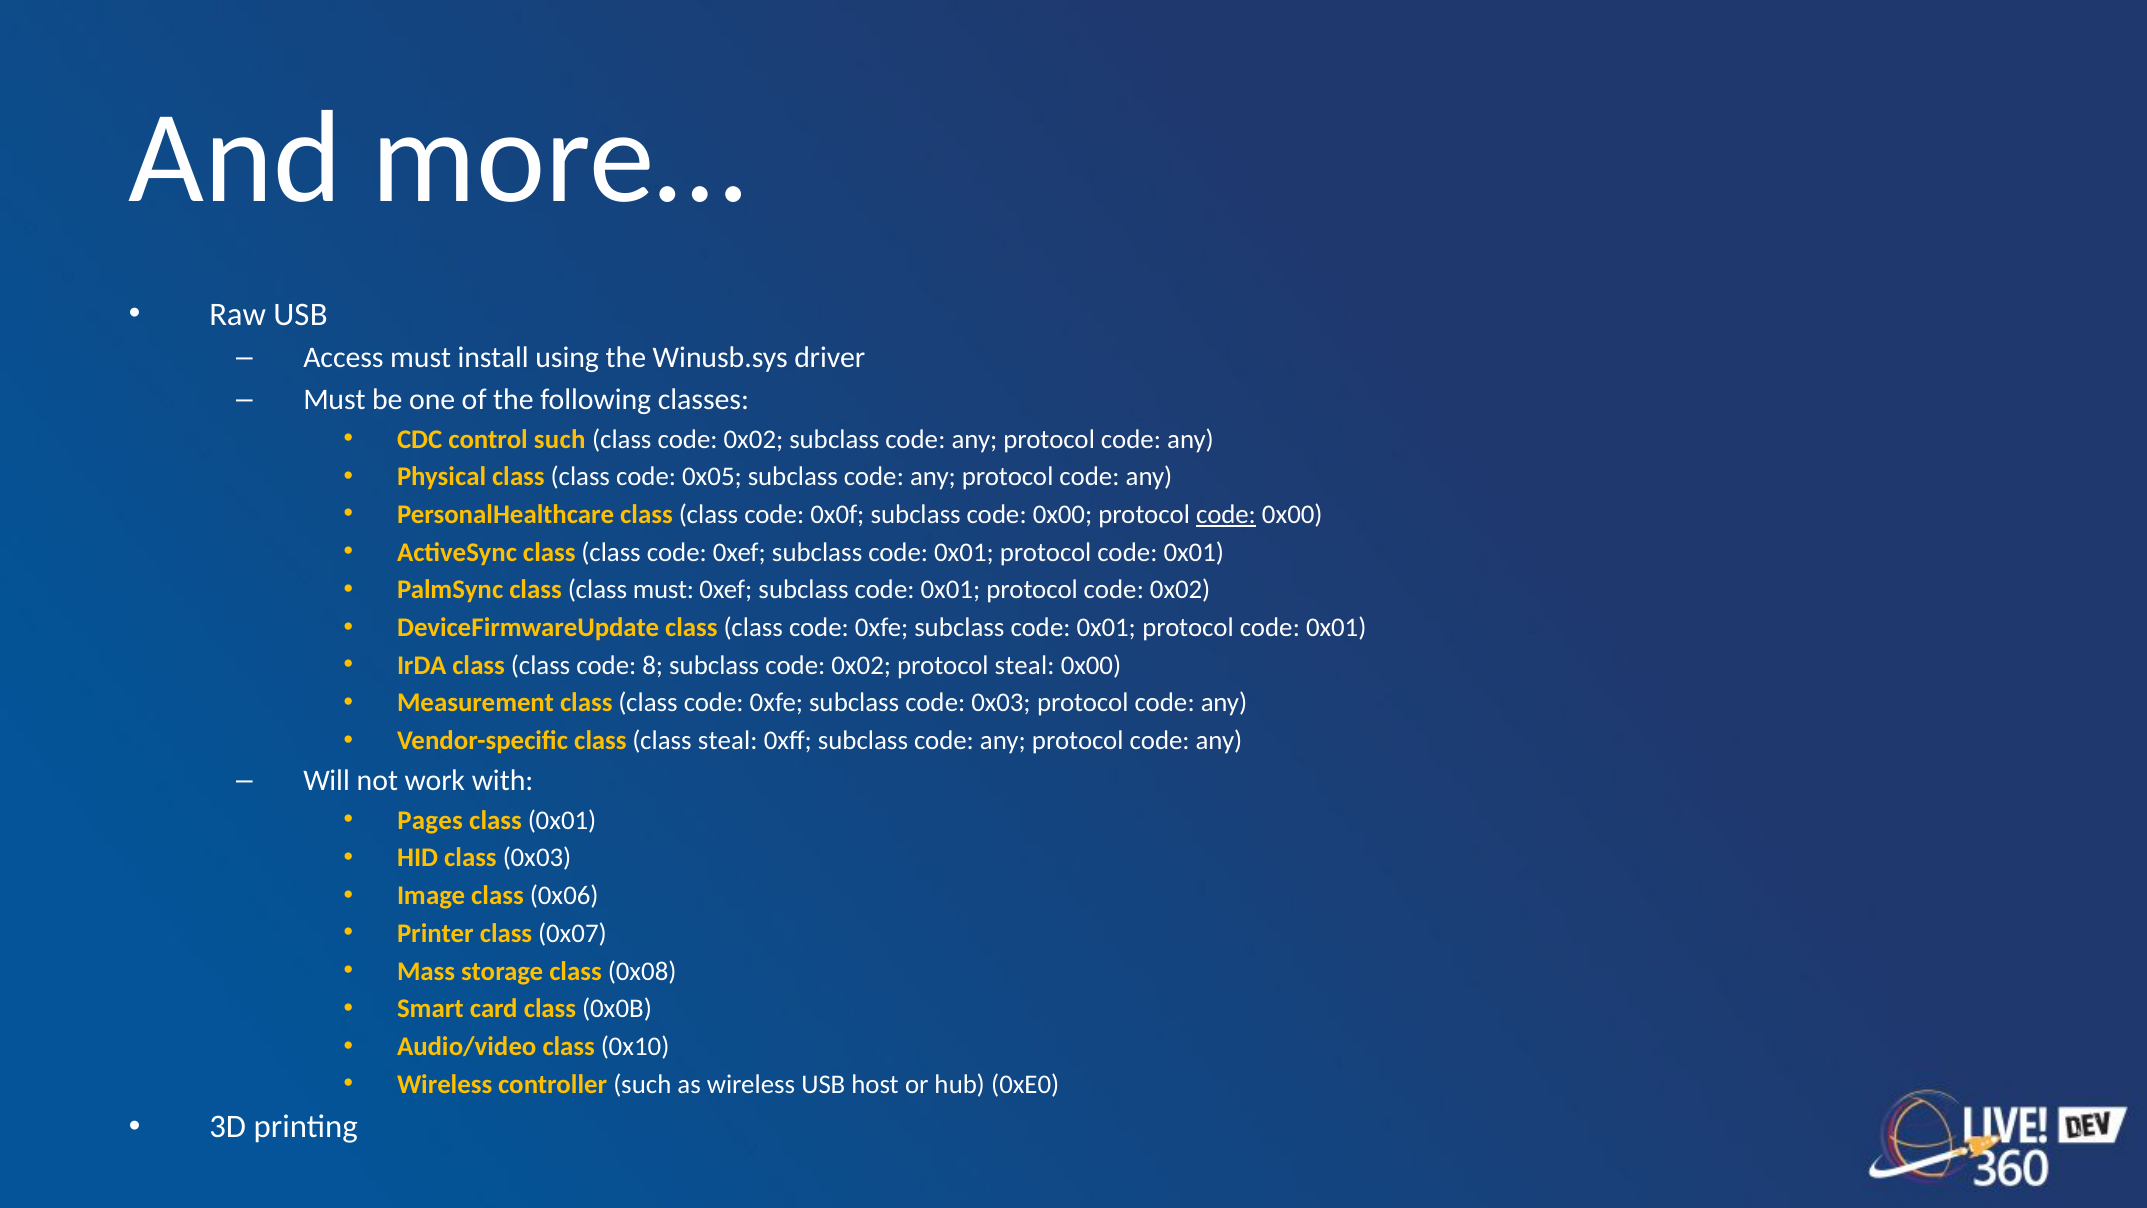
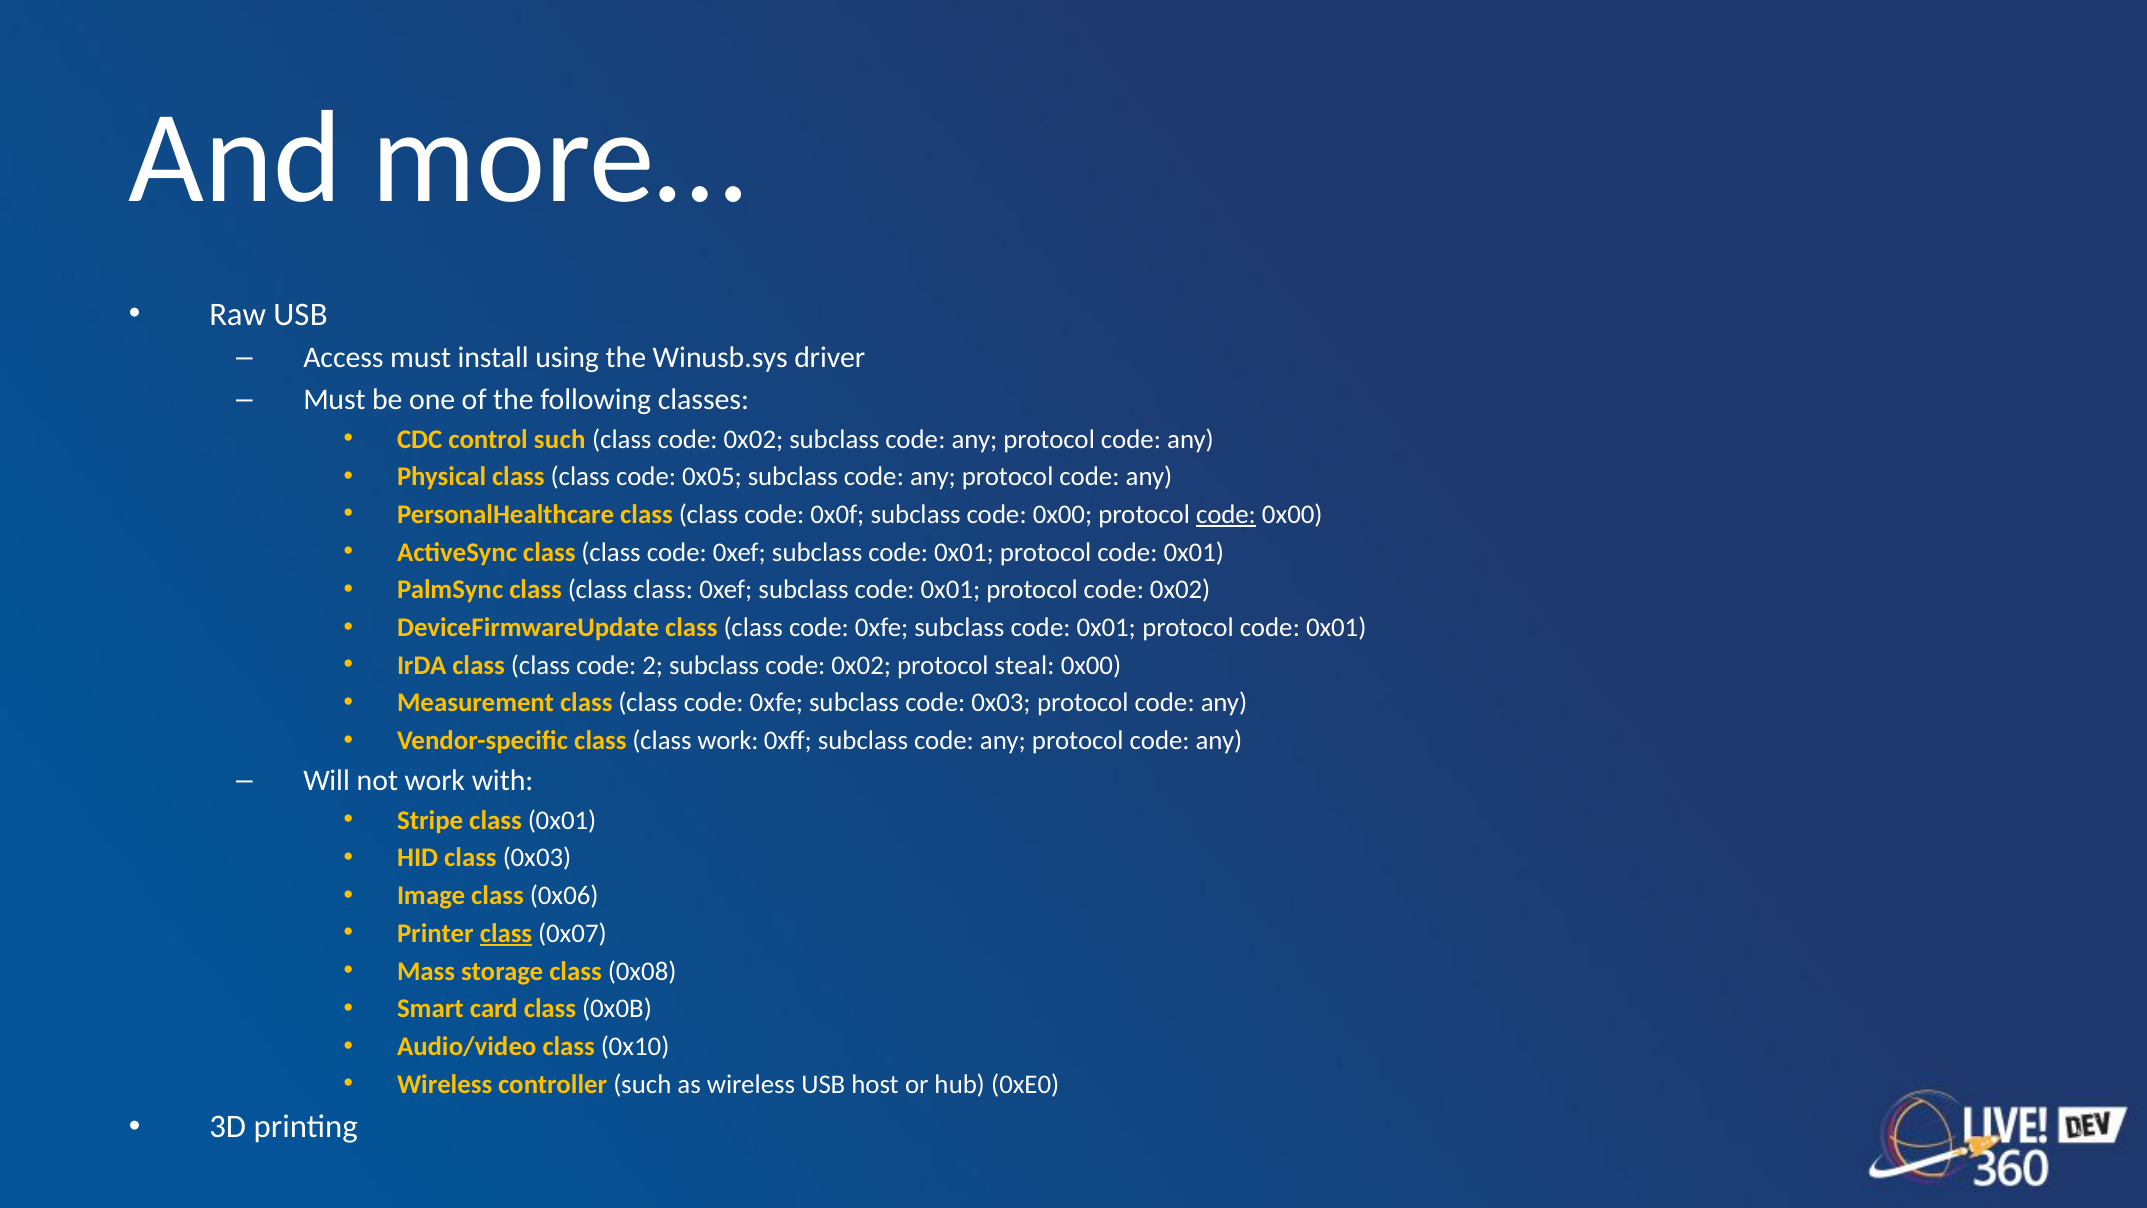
class class must: must -> class (663, 590)
8: 8 -> 2 (653, 665)
class steal: steal -> work (728, 741)
Pages: Pages -> Stripe (430, 820)
class underline: none -> present (506, 933)
